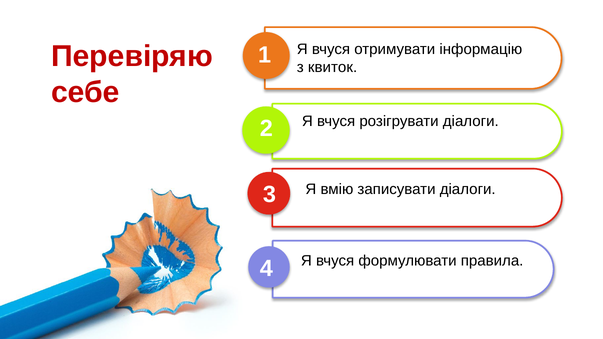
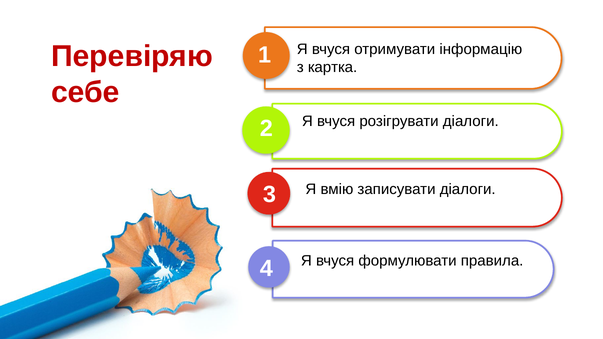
квиток: квиток -> картка (333, 67)
